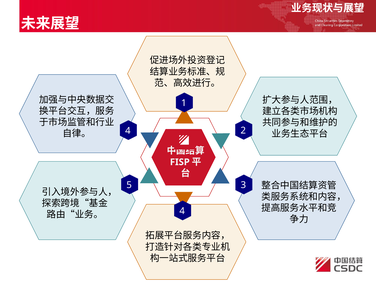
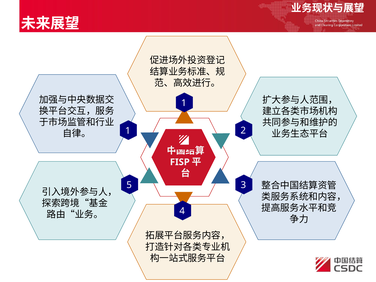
4: 4 -> 1 (128, 131)
